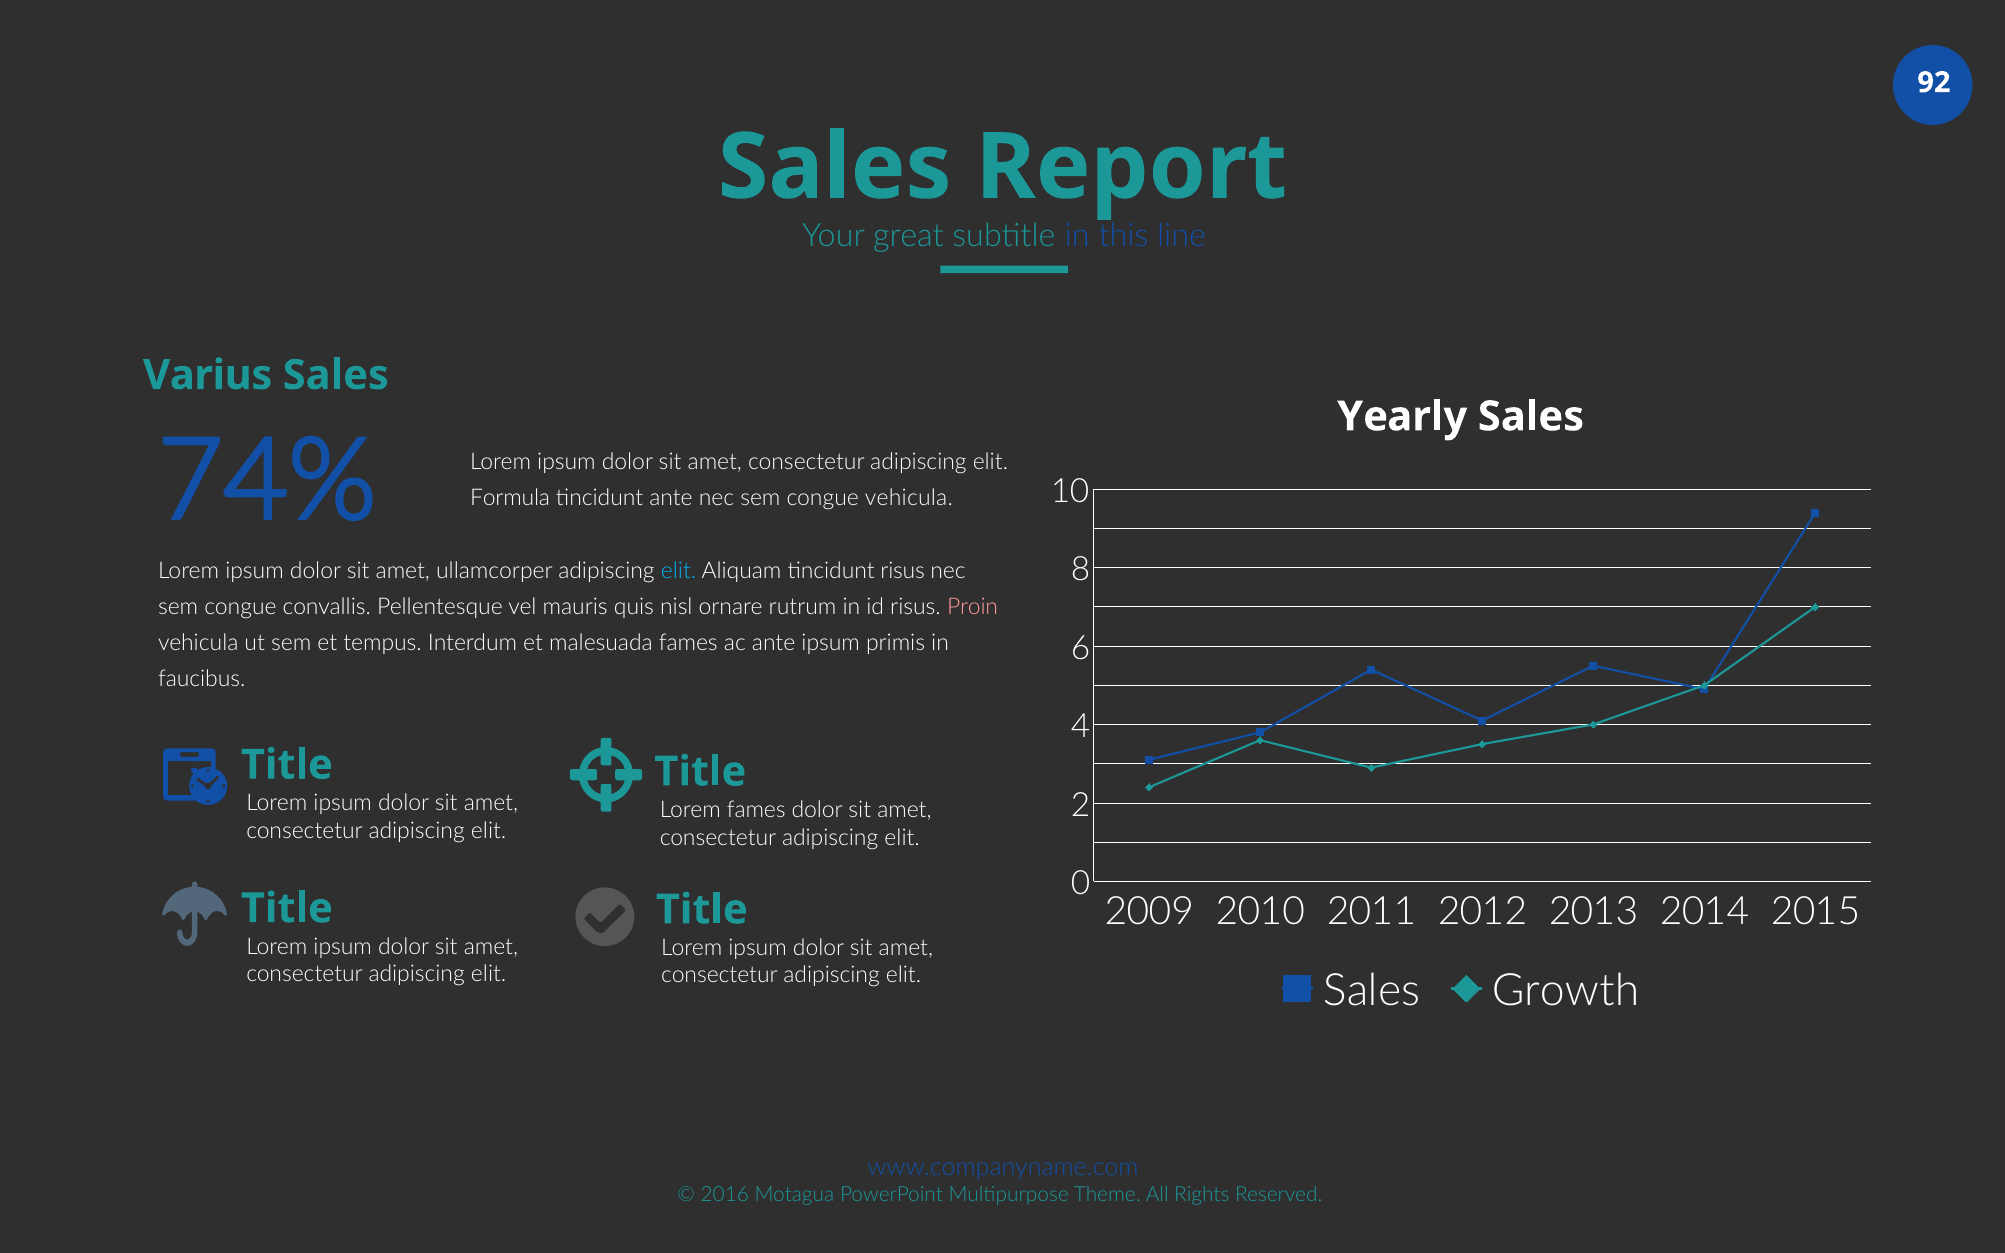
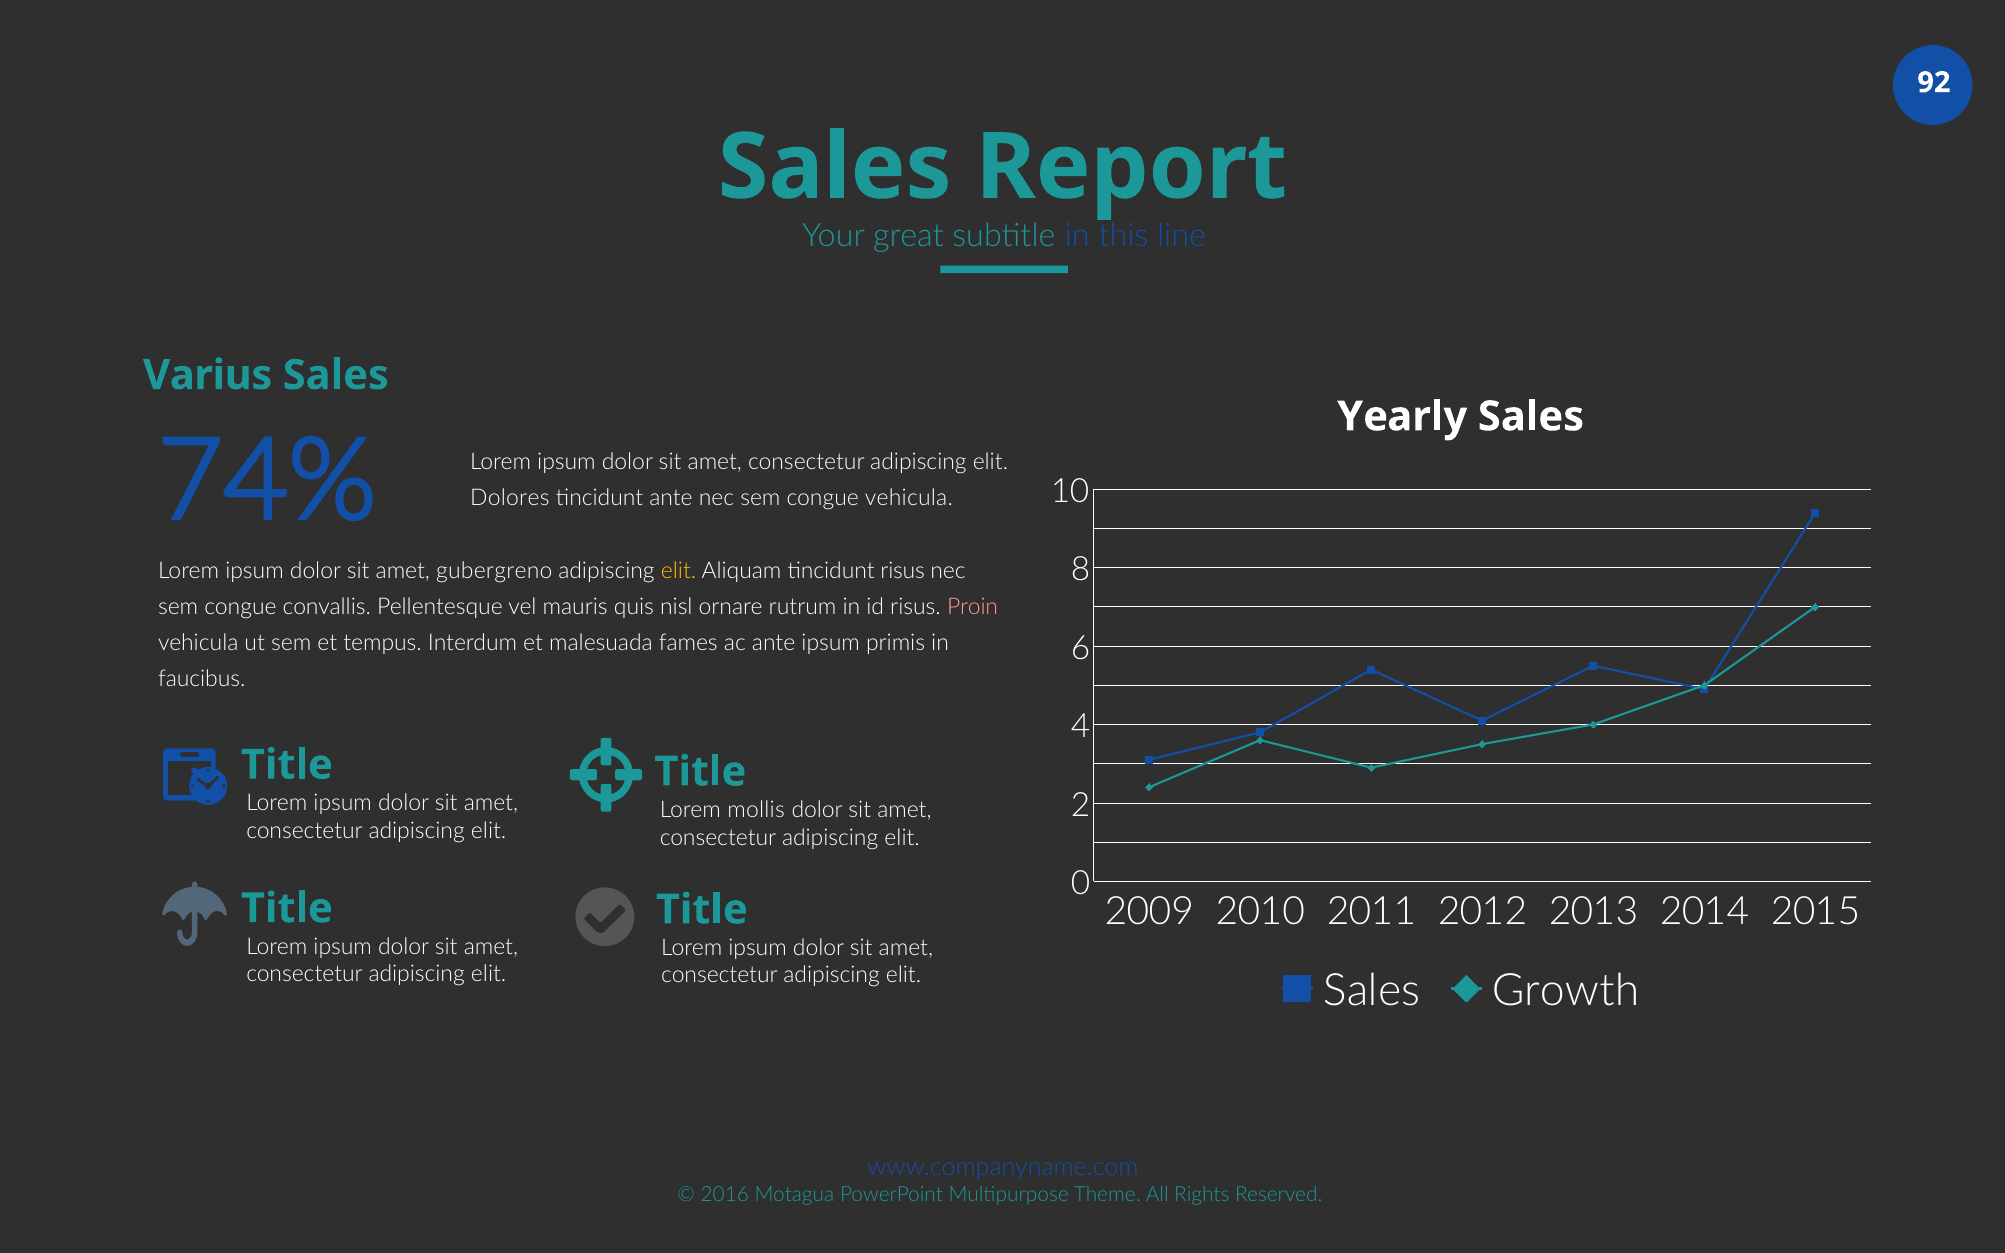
Formula: Formula -> Dolores (510, 498)
ullamcorper: ullamcorper -> gubergreno (494, 571)
elit colour: light blue -> yellow (679, 571)
Lorem fames: fames -> mollis (756, 810)
